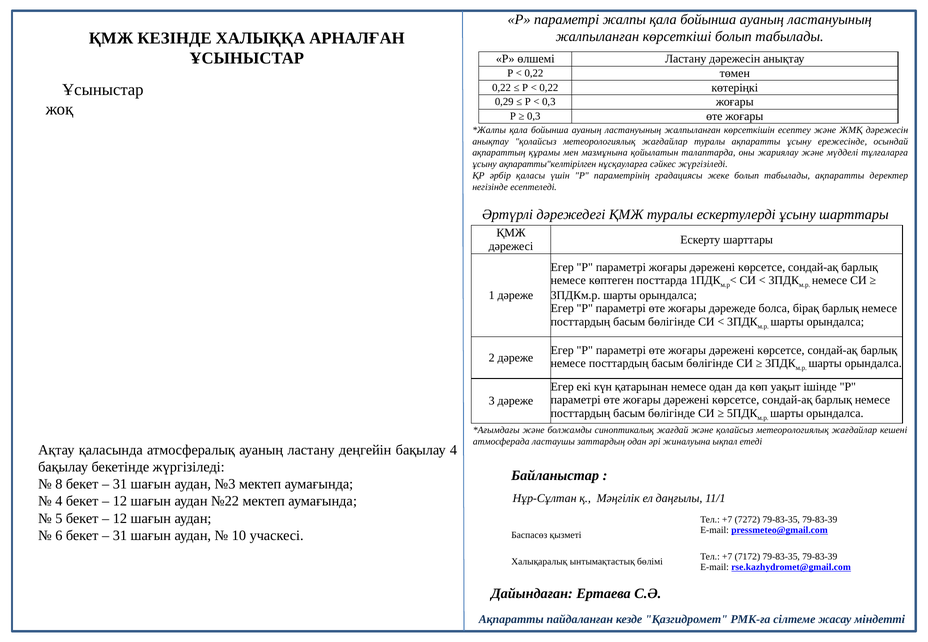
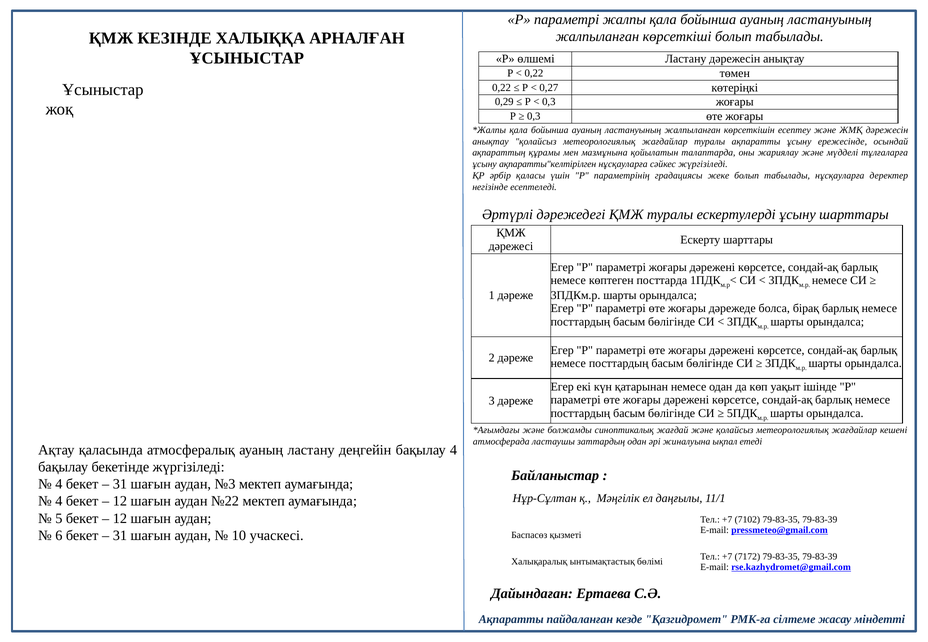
0,22: 0,22 -> 0,27 (549, 88)
табылады ақпаратты: ақпаратты -> нұсқауларға (840, 176)
8: 8 -> 4 (59, 485)
7272: 7272 -> 7102 (747, 520)
